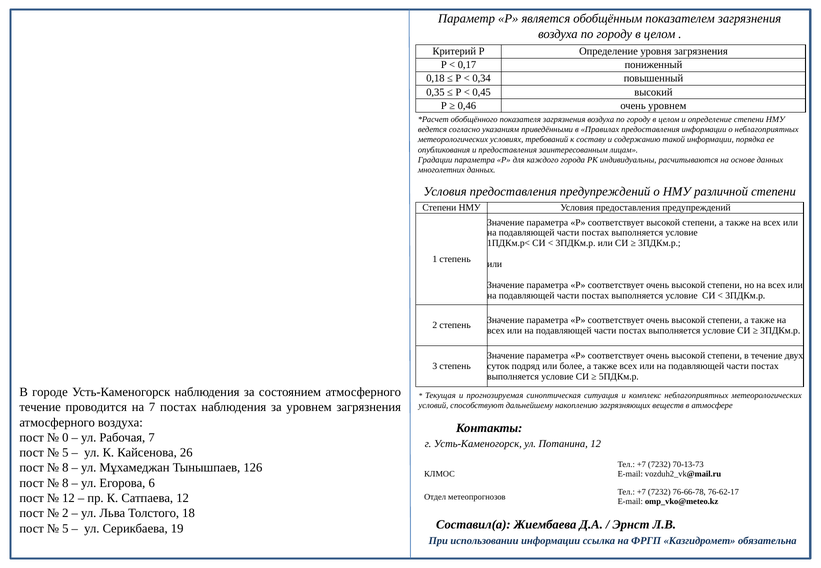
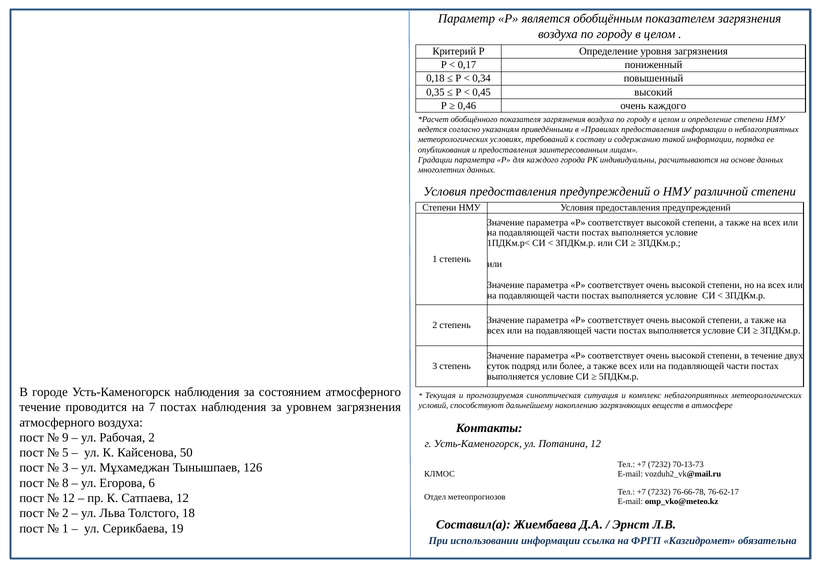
очень уровнем: уровнем -> каждого (667, 106)
0: 0 -> 9 (65, 438)
Рабочая 7: 7 -> 2 (152, 438)
26: 26 -> 50 (186, 453)
8: 8 -> 3 (65, 468)
5: 5 -> 1 (65, 529)
